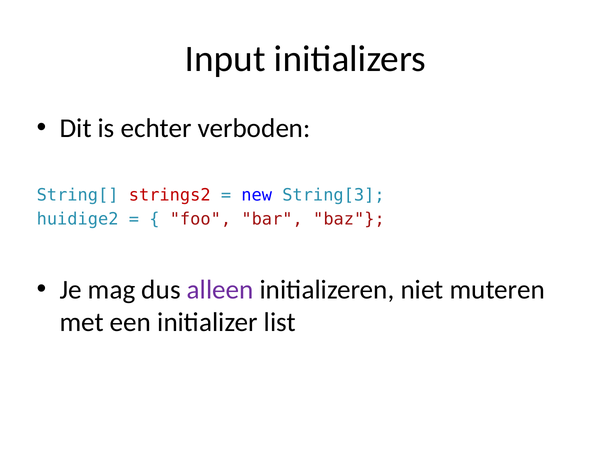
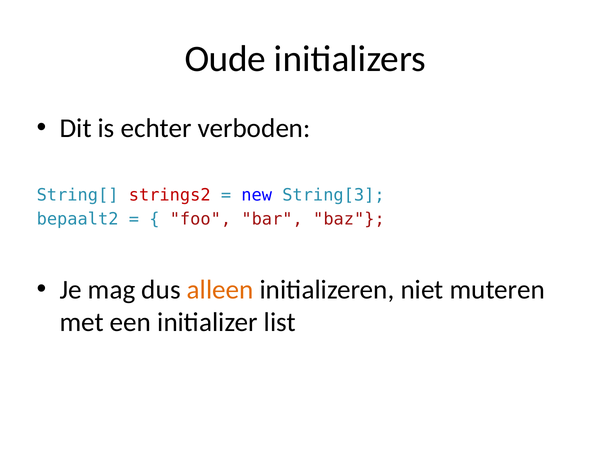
Input: Input -> Oude (225, 59)
huidige2: huidige2 -> bepaalt2 (78, 219)
alleen colour: purple -> orange (220, 290)
